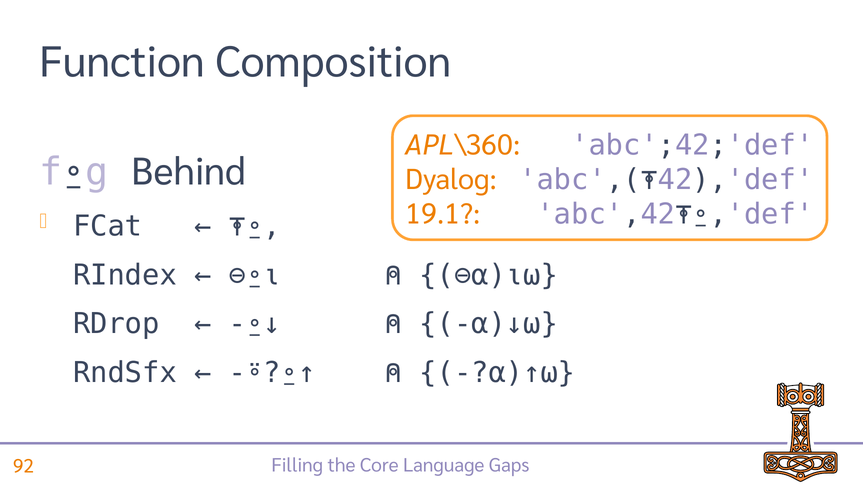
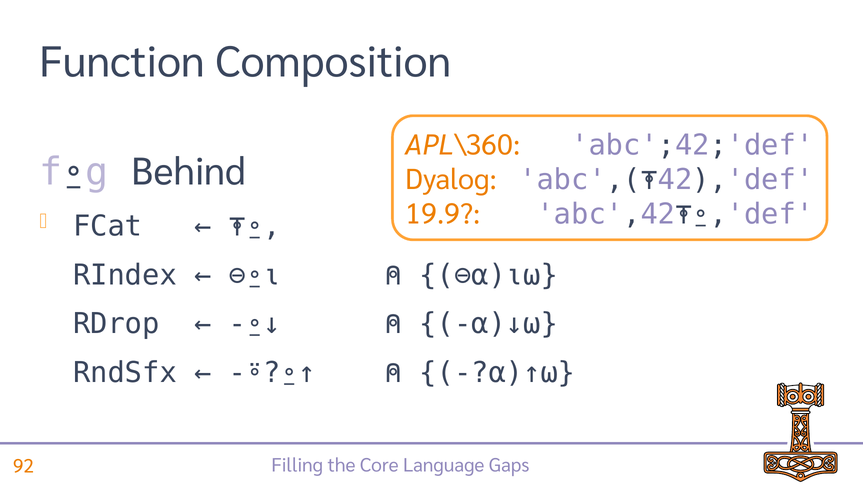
19.1: 19.1 -> 19.9 (443, 214)
